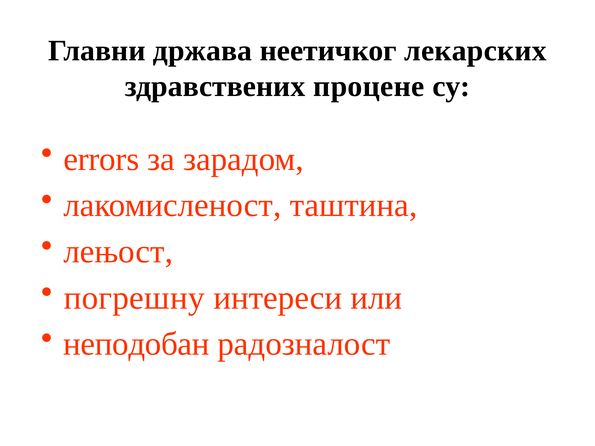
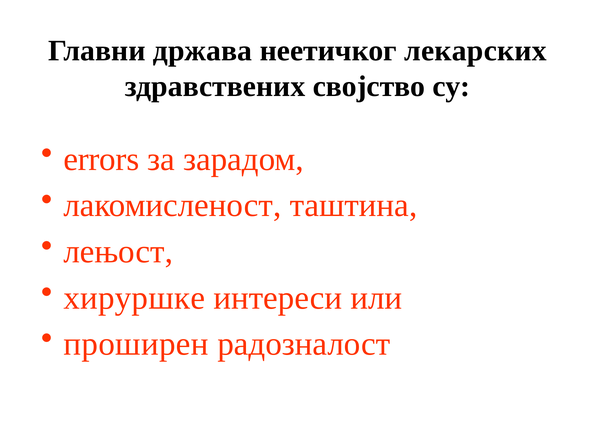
процене: процене -> својство (369, 87)
погрешну: погрешну -> хируршке (134, 298)
неподобан: неподобан -> проширен (136, 344)
